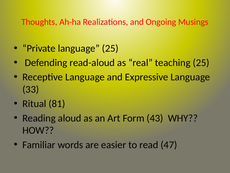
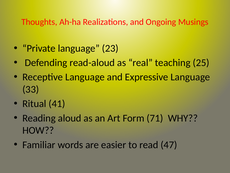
language 25: 25 -> 23 (110, 48)
81: 81 -> 41 (57, 103)
43: 43 -> 71 (155, 118)
